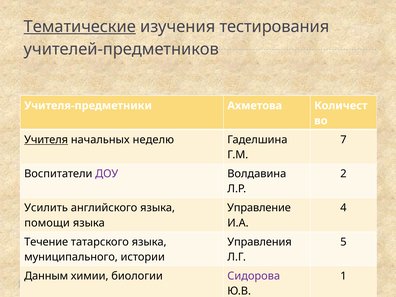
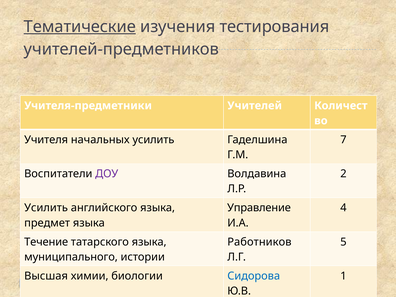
Учителя-предметники Ахметова: Ахметова -> Учителей (255, 106)
Учителя underline: present -> none (46, 140)
начальных неделю: неделю -> усилить (153, 140)
помощи: помощи -> предмет (47, 223)
Управления: Управления -> Работников (259, 242)
Данным: Данным -> Высшая (46, 276)
Сидорова colour: purple -> blue (254, 276)
